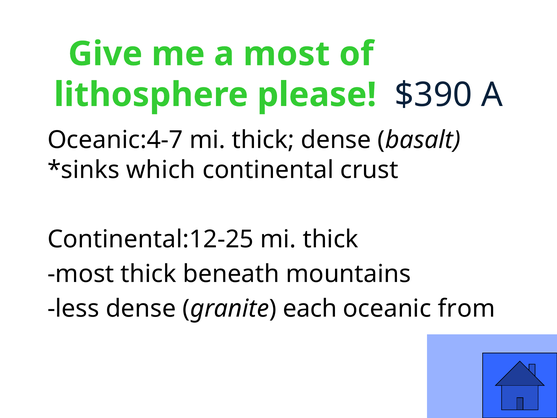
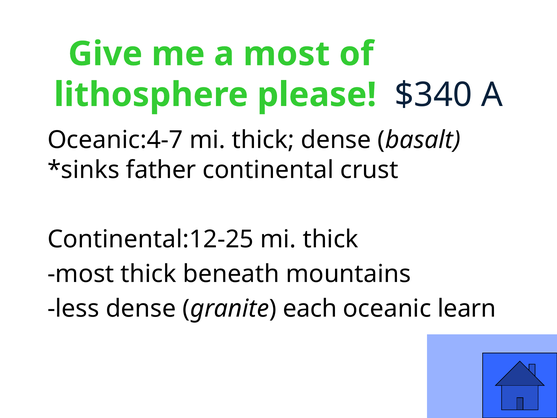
$390: $390 -> $340 (433, 95)
which: which -> father (161, 170)
from: from -> learn (467, 308)
